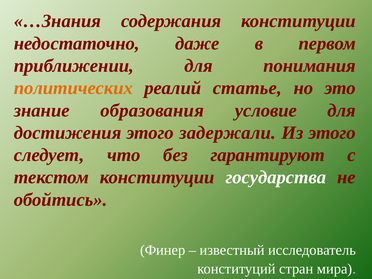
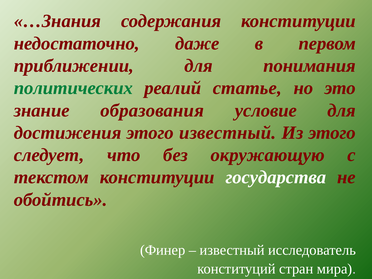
политических colour: orange -> green (73, 88)
этого задержали: задержали -> известный (228, 133)
гарантируют: гарантируют -> окружающую (268, 155)
